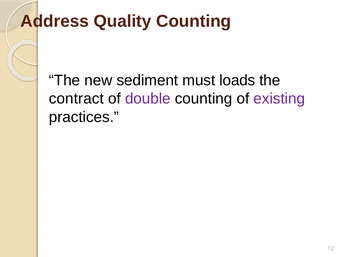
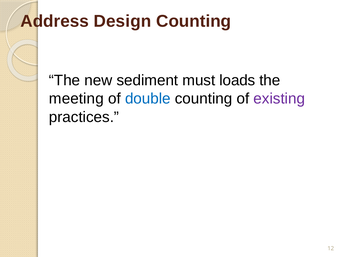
Quality: Quality -> Design (122, 21)
contract: contract -> meeting (76, 99)
double colour: purple -> blue (148, 99)
